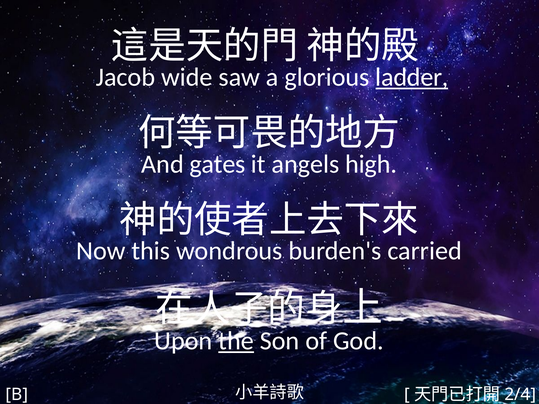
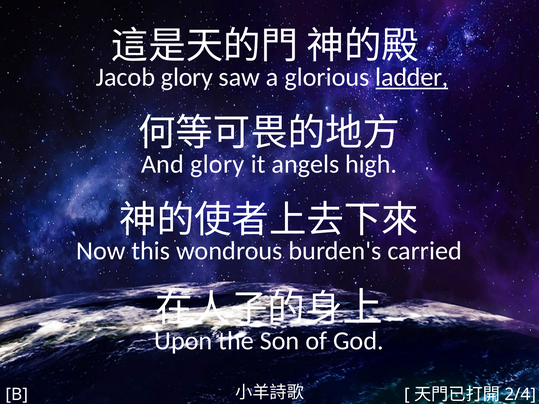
Jacob wide: wide -> glory (187, 77)
And gates: gates -> glory (217, 164)
the underline: present -> none (236, 341)
